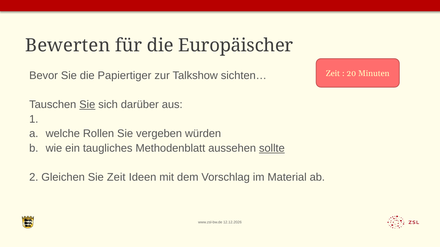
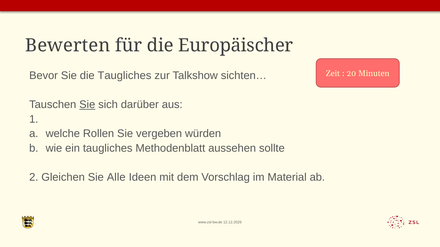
die Papiertiger: Papiertiger -> Taugliches (125, 76)
sollte underline: present -> none (272, 149)
Sie Zeit: Zeit -> Alle (116, 178)
